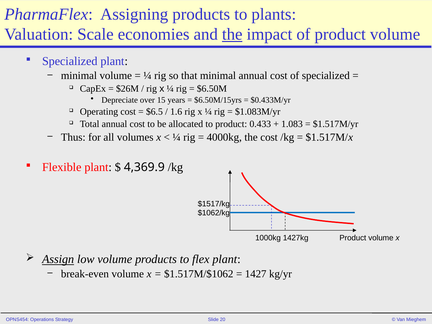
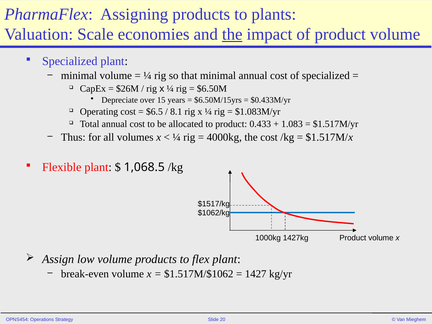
1.6: 1.6 -> 8.1 (176, 112)
4,369.9: 4,369.9 -> 1,068.5 (144, 167)
Assign underline: present -> none (58, 259)
